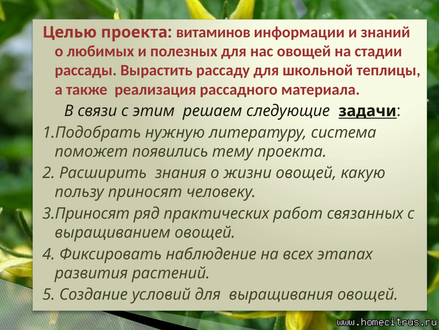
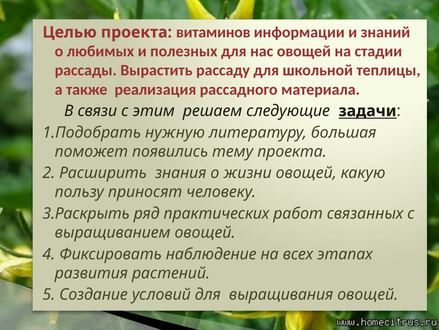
система: система -> большая (344, 132)
3.Приносят: 3.Приносят -> 3.Раскрыть (86, 213)
